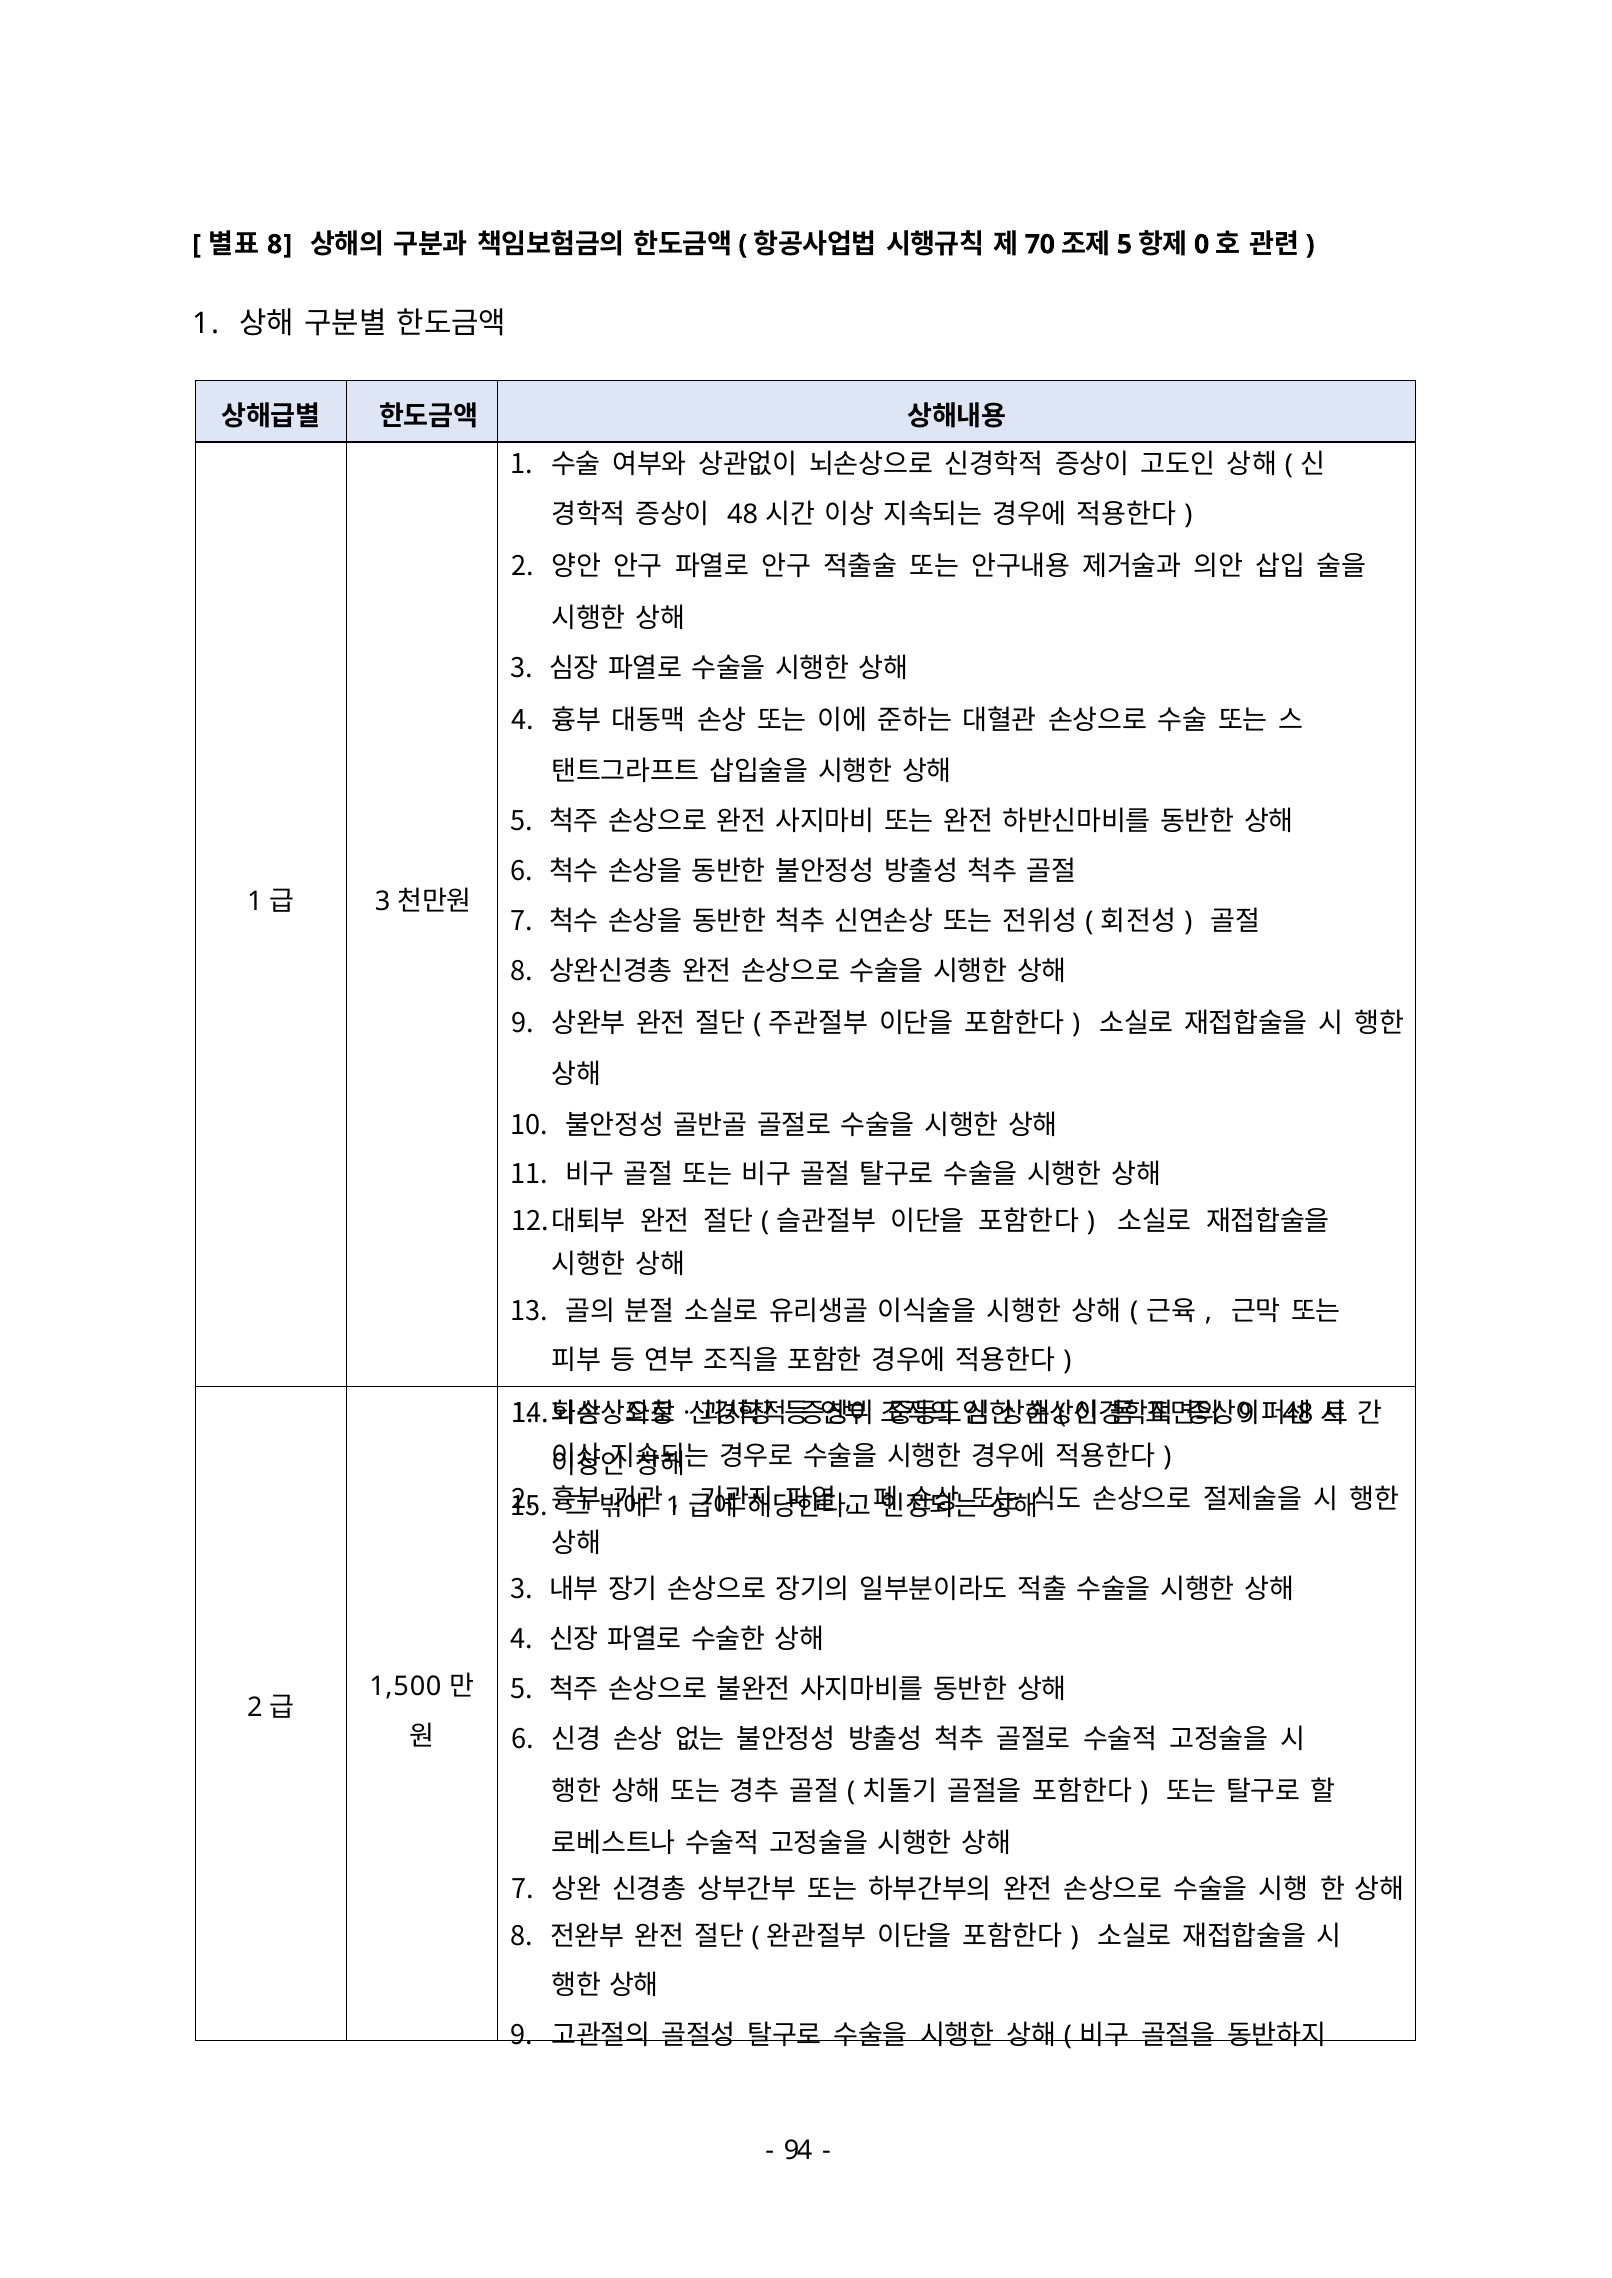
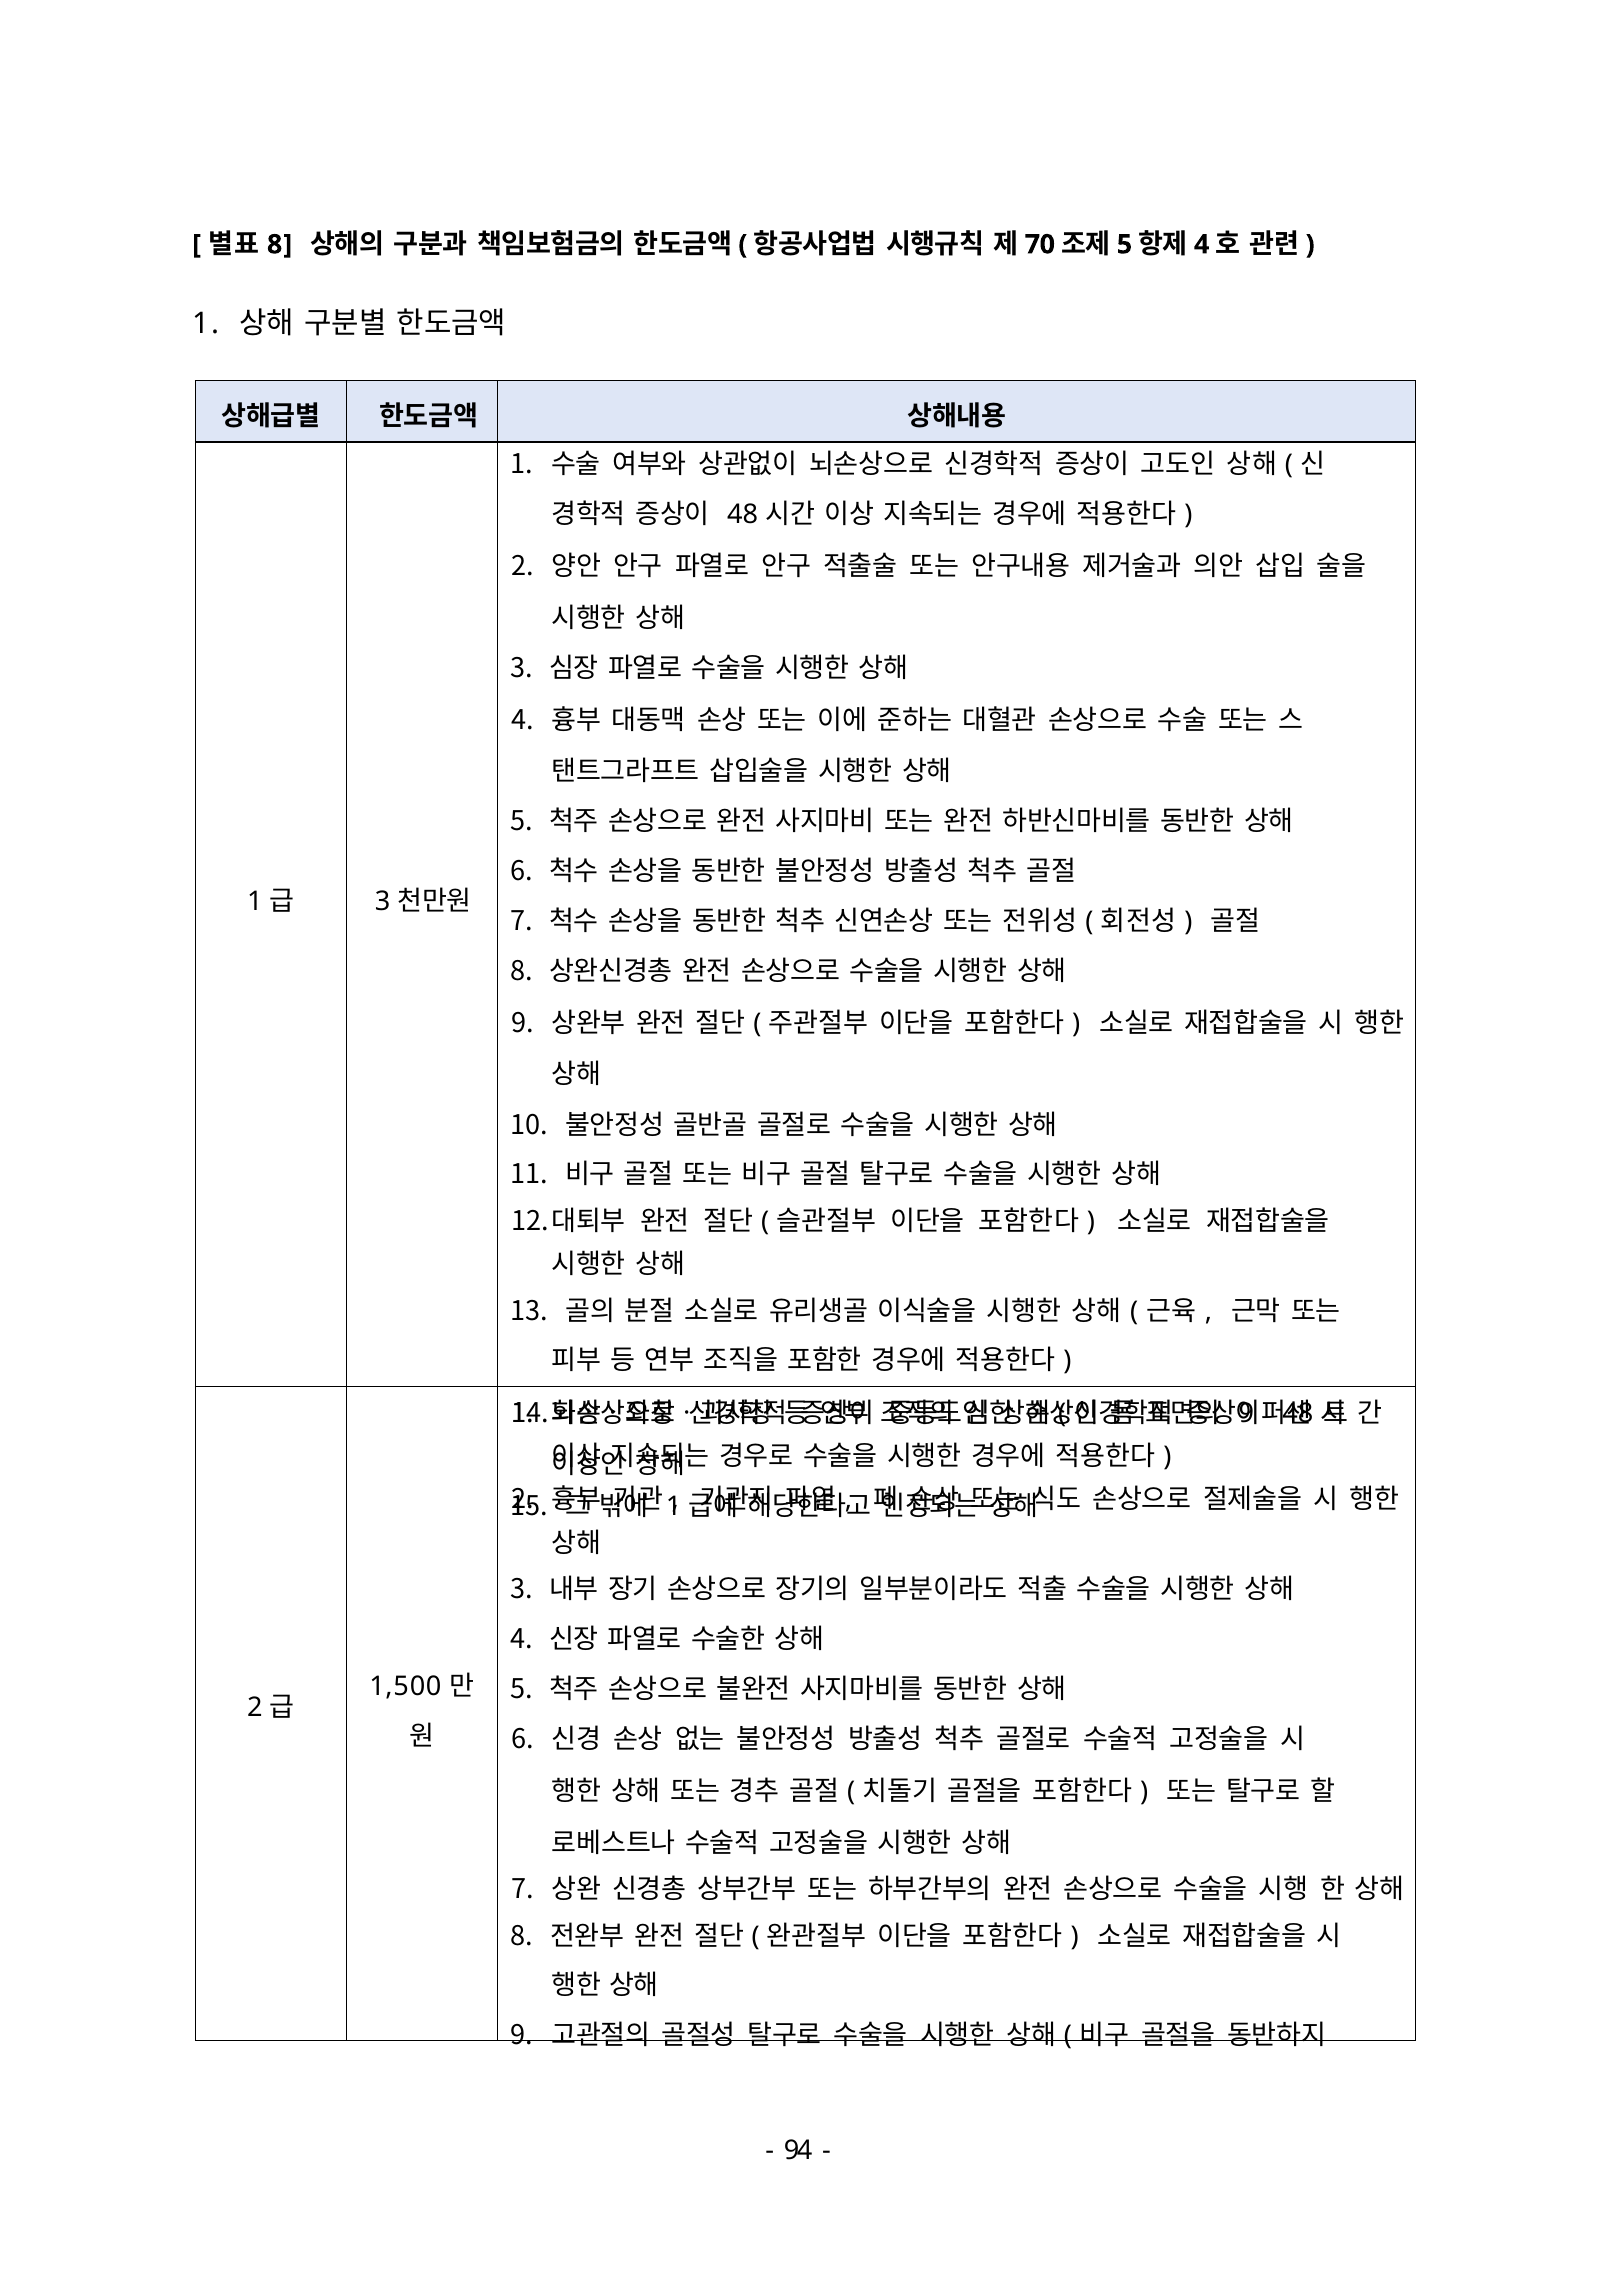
0: 0 -> 4 (1202, 245)
